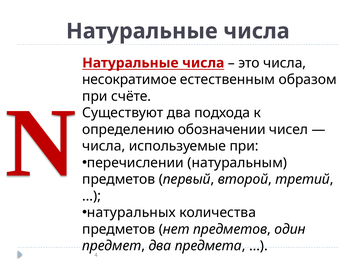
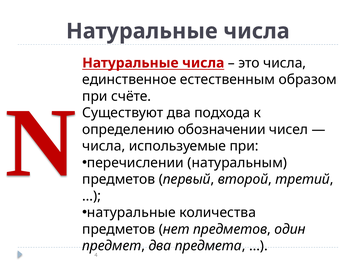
несократимое: несократимое -> единственное (129, 80)
натуральных: натуральных -> натуральные (131, 213)
